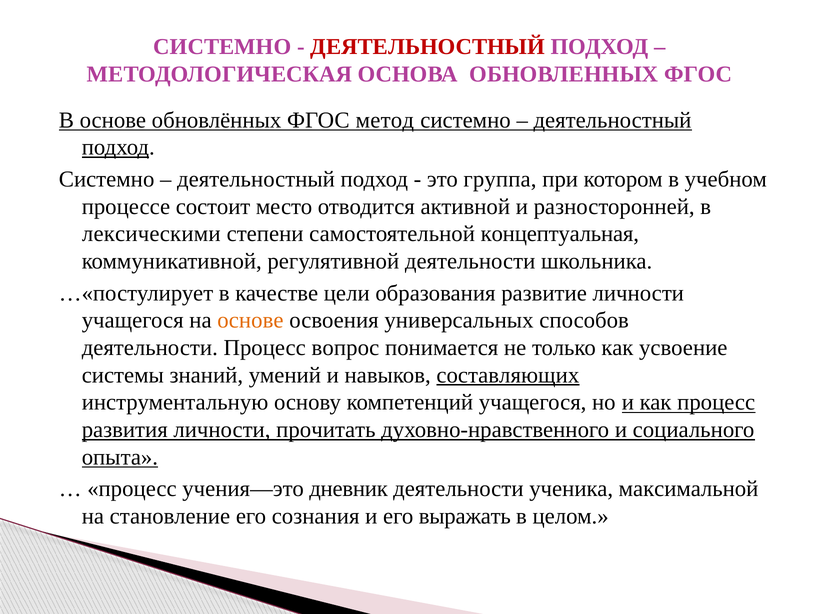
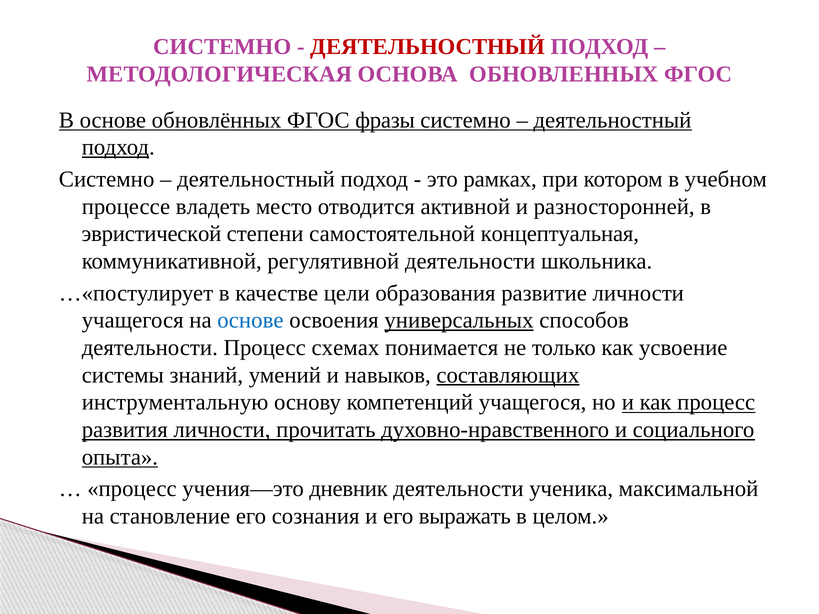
метод: метод -> фразы (385, 120)
группа: группа -> рамках (500, 179)
состоит: состоит -> владеть (213, 207)
лексическими: лексическими -> эвристической (151, 234)
основе colour: orange -> blue (250, 321)
универсальных underline: none -> present (459, 321)
вопрос: вопрос -> схемах (345, 348)
